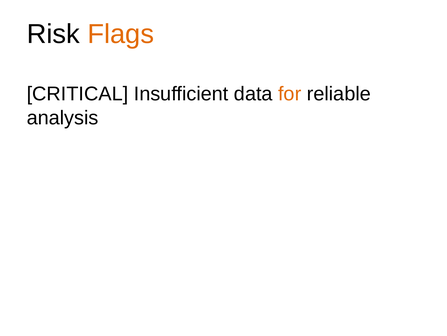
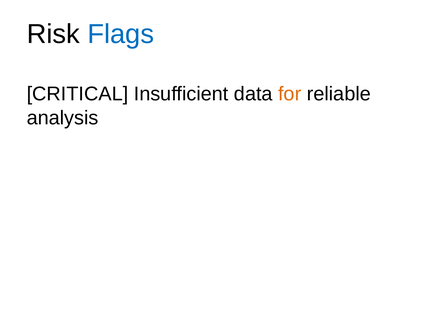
Flags colour: orange -> blue (121, 34)
